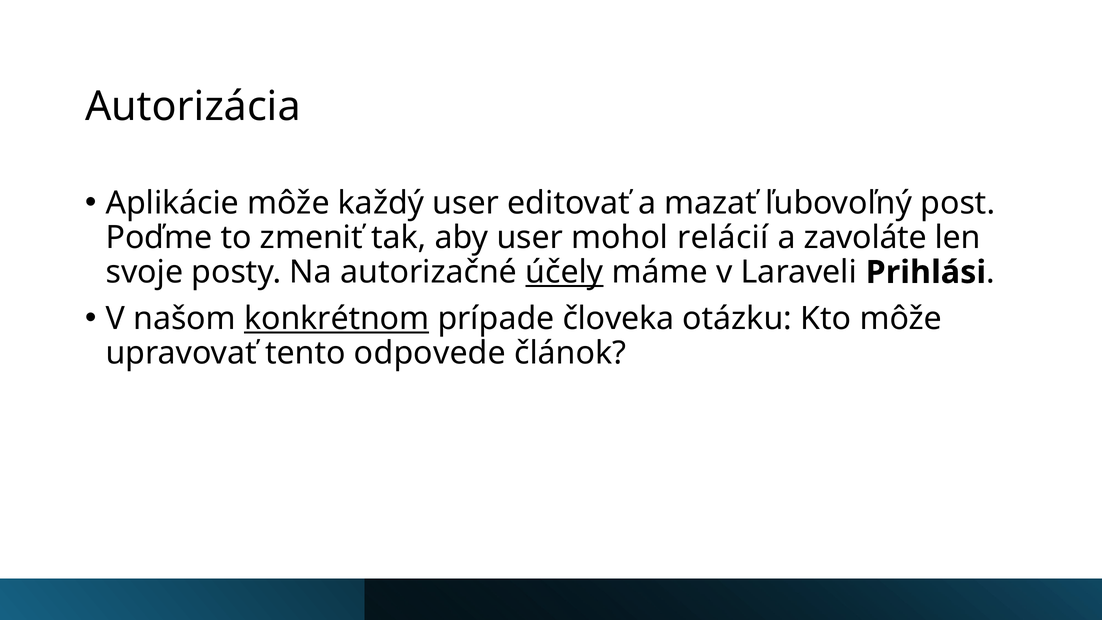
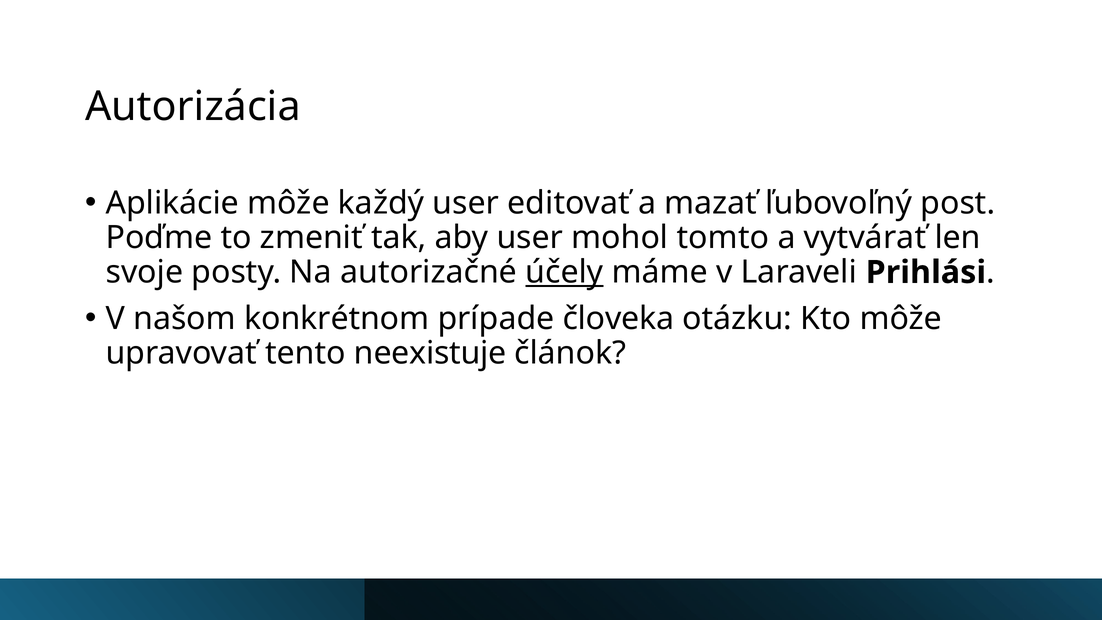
relácií: relácií -> tomto (723, 238)
zavoláte: zavoláte -> vytvárať (865, 238)
konkrétnom underline: present -> none (337, 319)
odpovede: odpovede -> neexistuje (430, 353)
